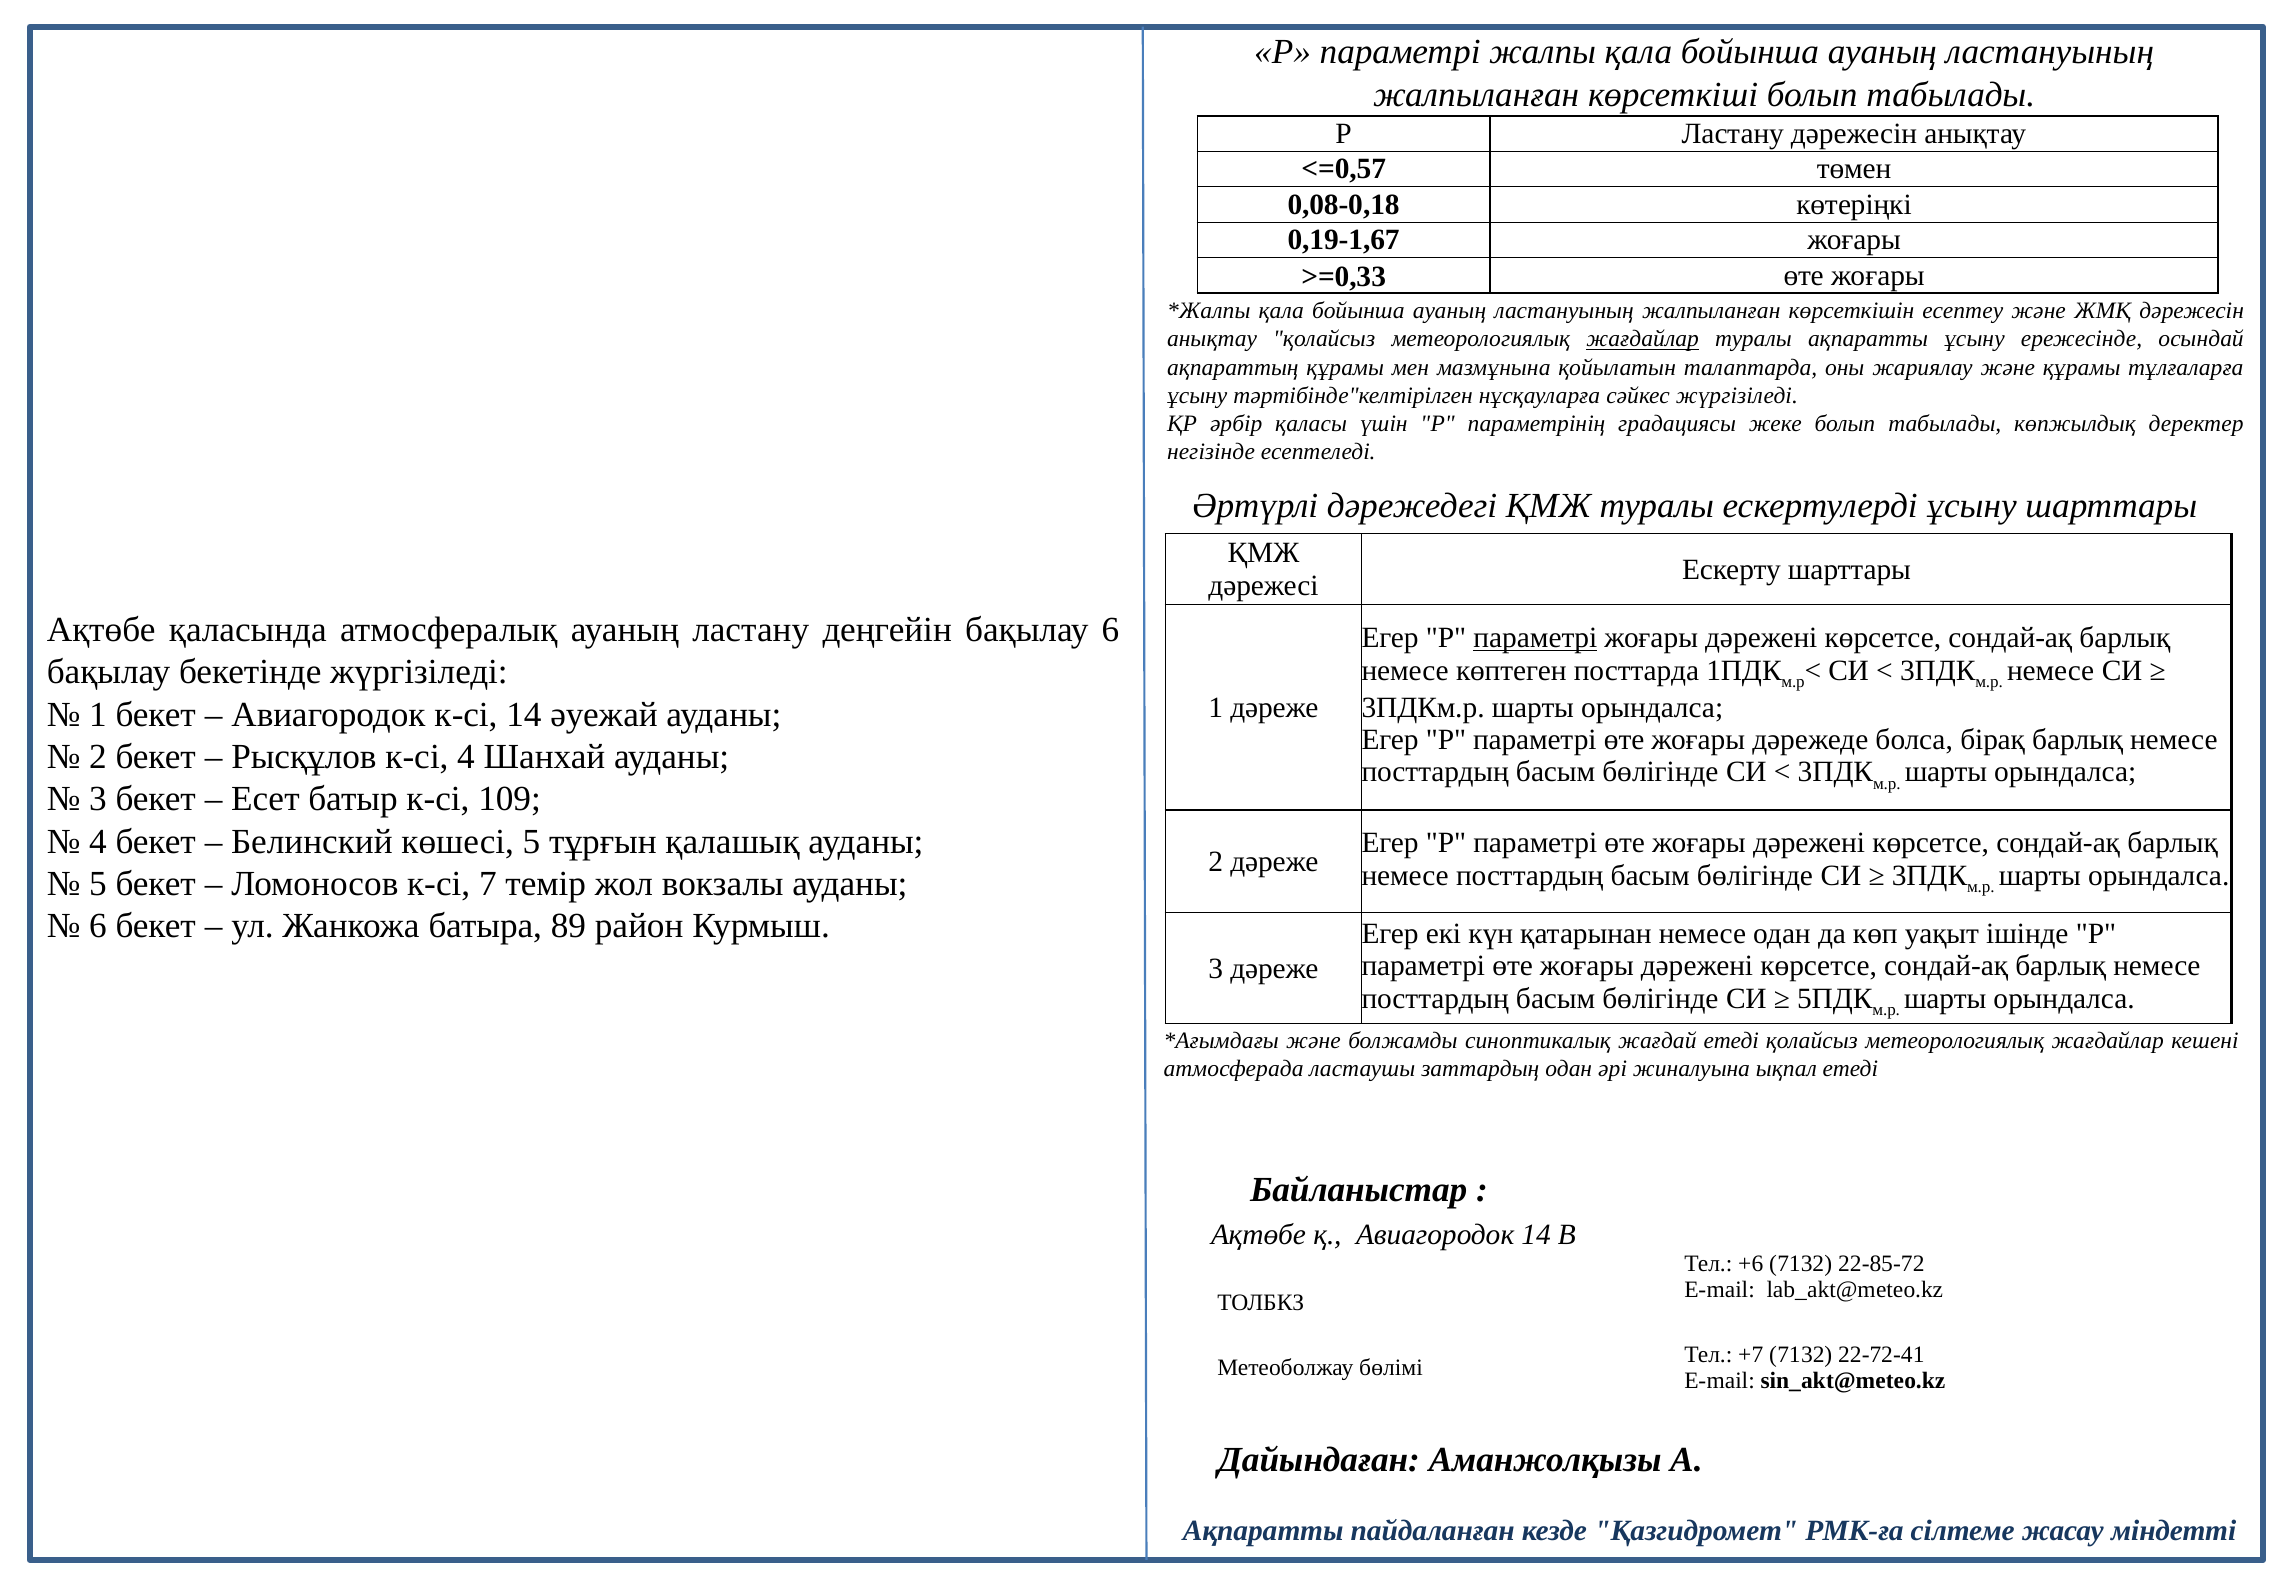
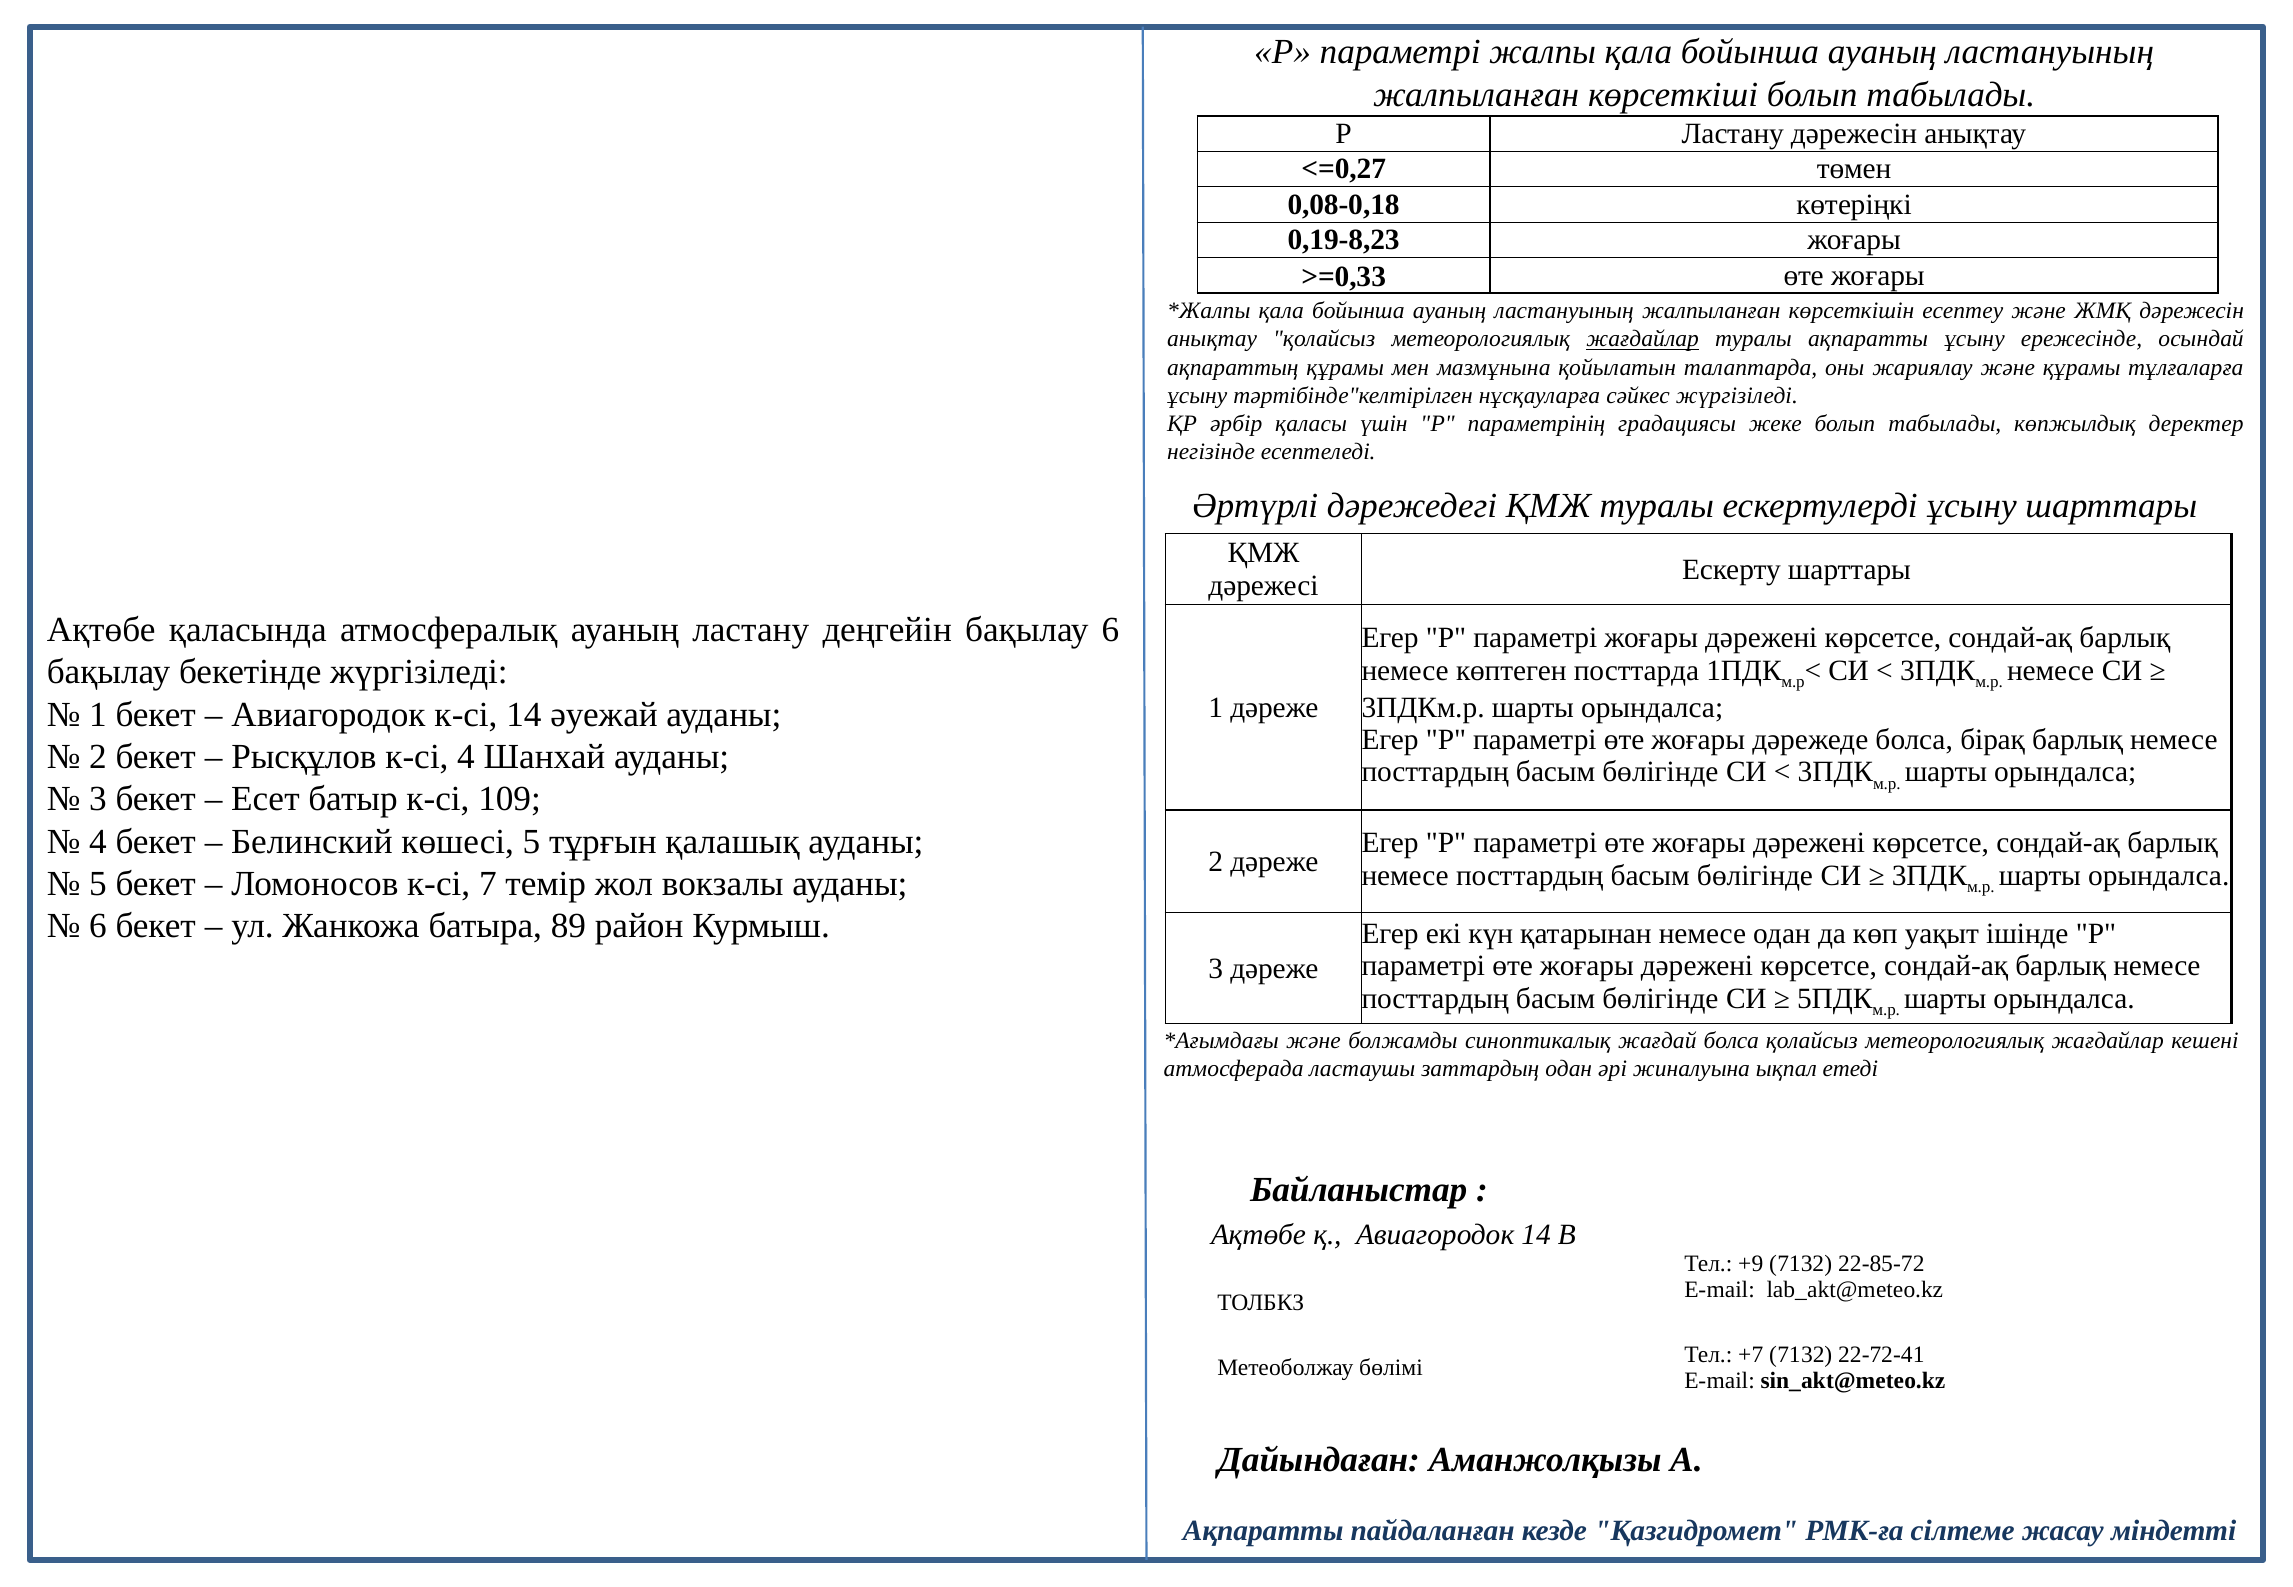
<=0,57: <=0,57 -> <=0,27 (1344, 169)
0,19-1,67: 0,19-1,67 -> 0,19-8,23 (1344, 240)
параметрі underline: present -> none (1535, 638)
жағдай етеді: етеді -> болса (1731, 1041)
+6: +6 -> +9 (1751, 1264)
